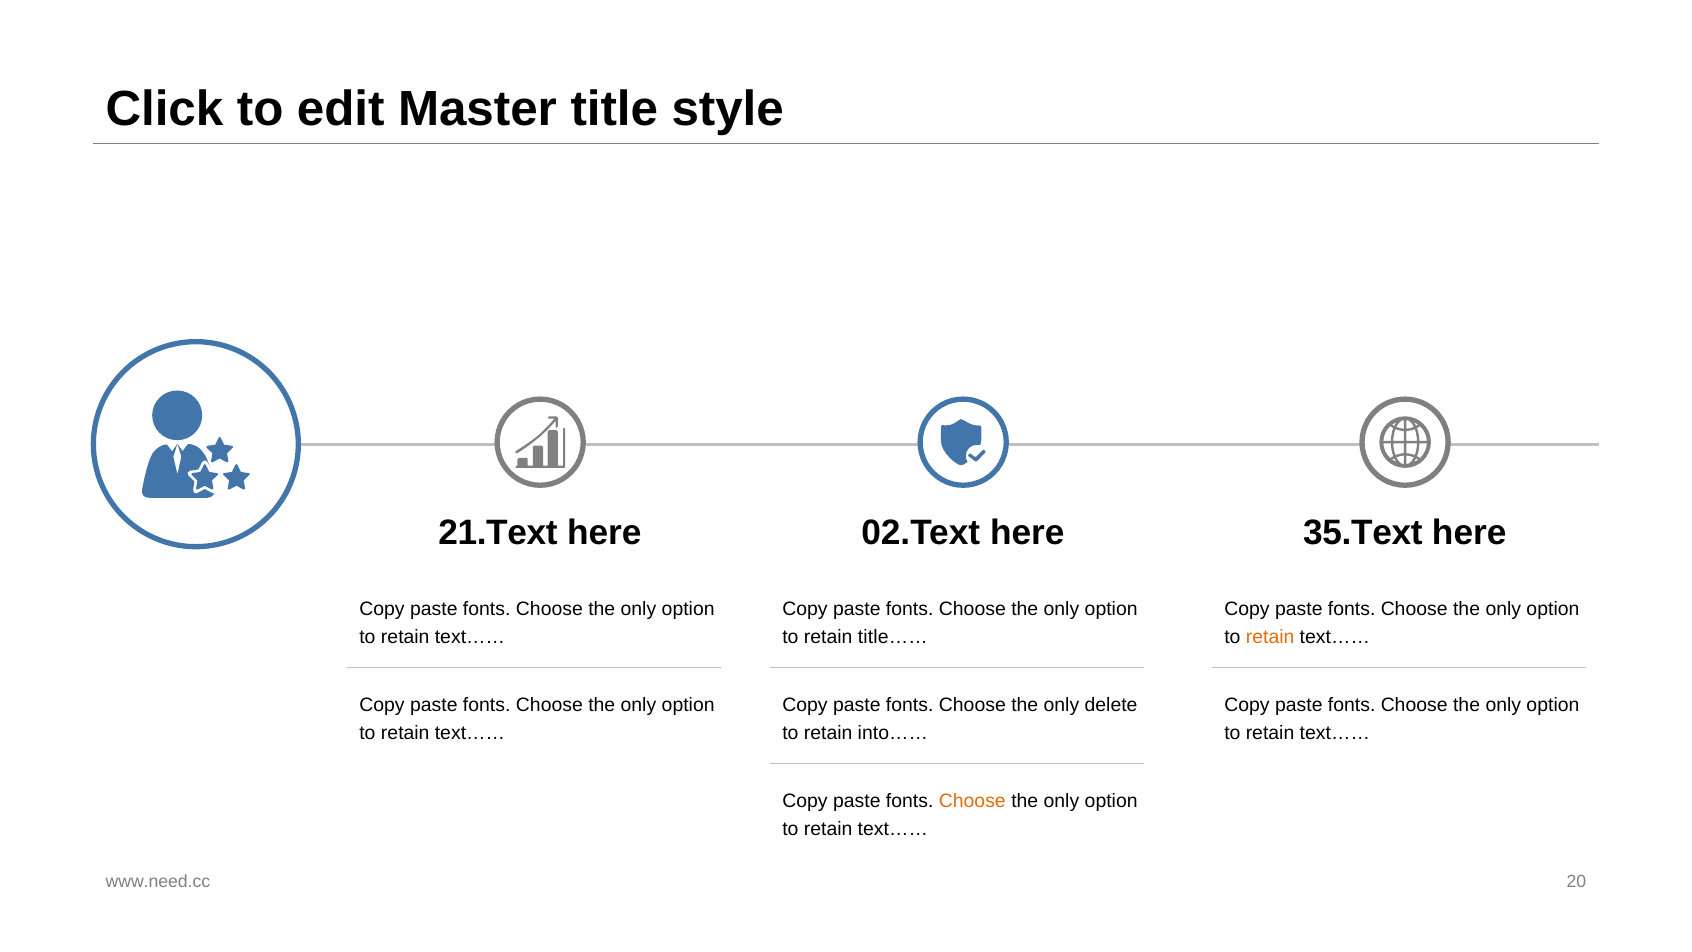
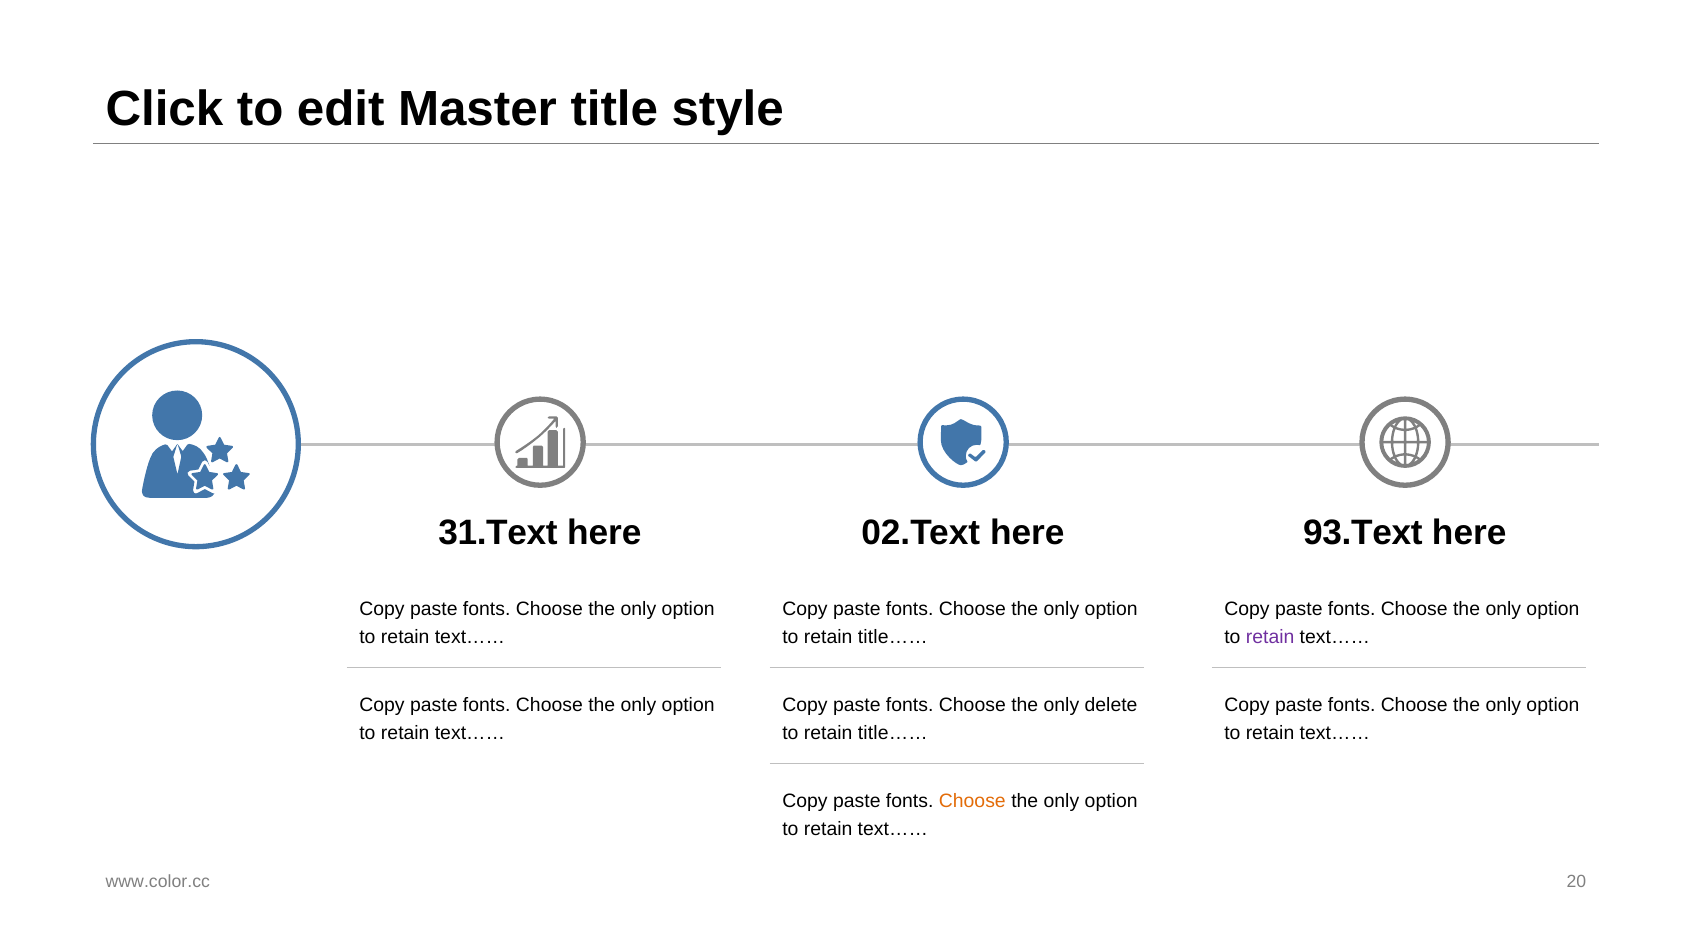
21.Text: 21.Text -> 31.Text (498, 533)
35.Text: 35.Text -> 93.Text (1363, 533)
retain colour: orange -> purple (1270, 637)
into……: into…… -> title…… (893, 733)
www.need.cc: www.need.cc -> www.color.cc (158, 882)
